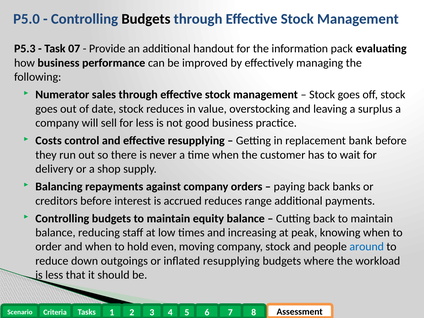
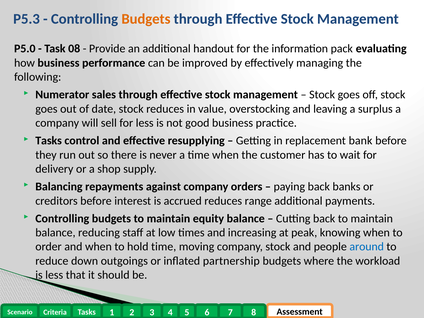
P5.0: P5.0 -> P5.3 (27, 19)
Budgets colour: black -> orange (146, 19)
P5.3: P5.3 -> P5.0 (25, 49)
07: 07 -> 08 (74, 49)
Costs: Costs -> Tasks (49, 141)
hold even: even -> time (164, 247)
inflated resupplying: resupplying -> partnership (231, 261)
